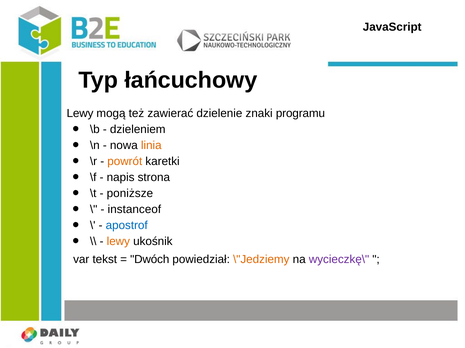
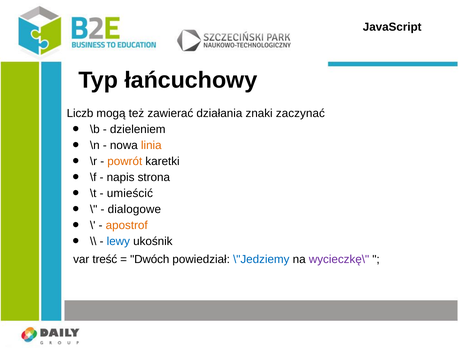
Lewy: Lewy -> Liczb (80, 114)
dzielenie: dzielenie -> działania (219, 114)
programu: programu -> zaczynać (300, 114)
poniższe: poniższe -> umieścić (130, 194)
instanceof: instanceof -> dialogowe (134, 210)
apostrof colour: blue -> orange (127, 226)
lewy colour: orange -> blue (118, 242)
tekst: tekst -> treść (105, 260)
\"Jedziemy colour: orange -> blue (261, 260)
